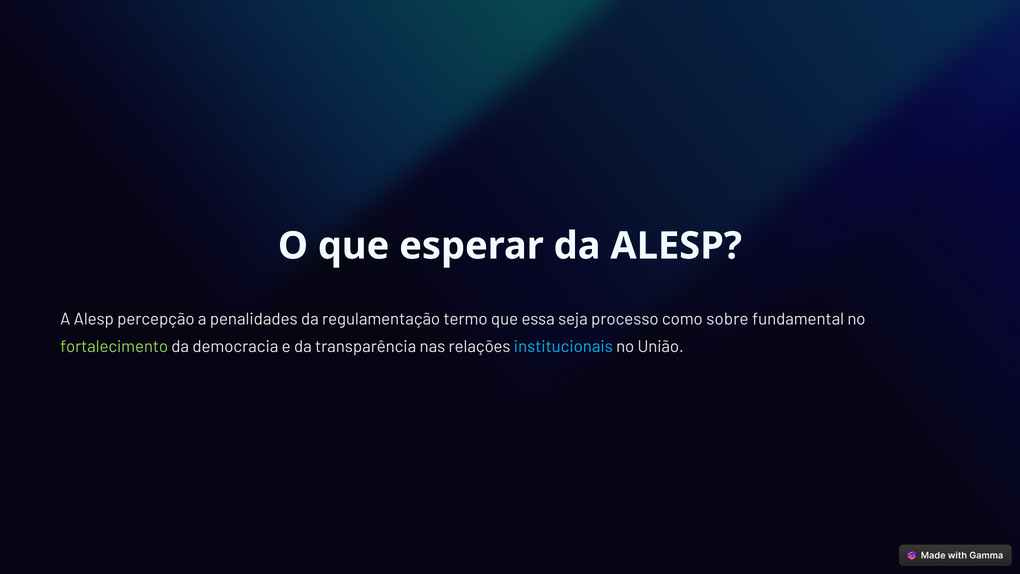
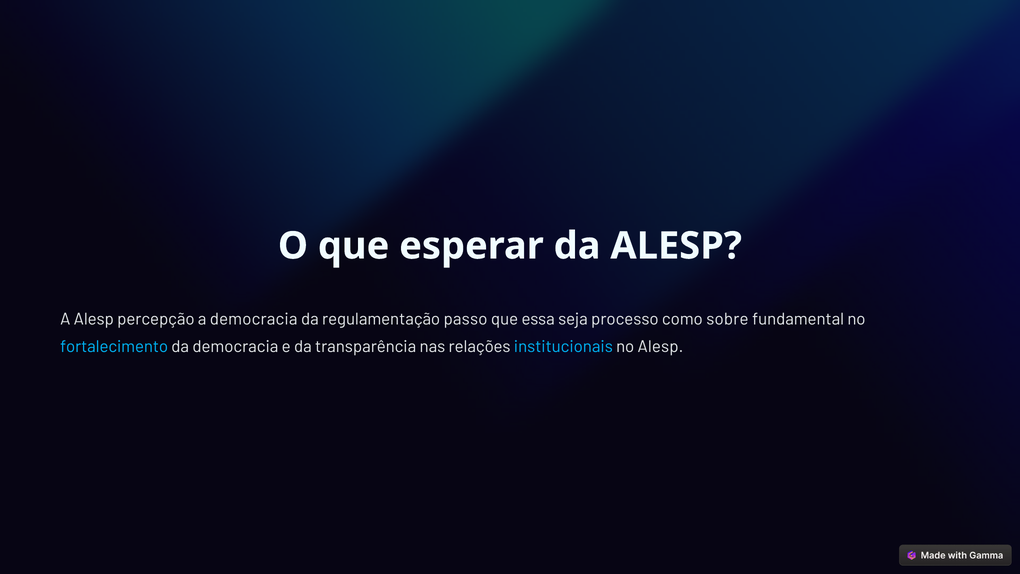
a penalidades: penalidades -> democracia (254, 319)
termo: termo -> passo (465, 319)
fortalecimento colour: light green -> light blue (114, 346)
no União: União -> Alesp (660, 346)
